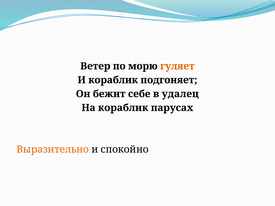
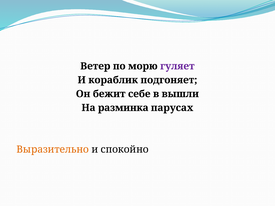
гуляет colour: orange -> purple (177, 66)
удалец: удалец -> вышли (180, 94)
На кораблик: кораблик -> разминка (123, 108)
